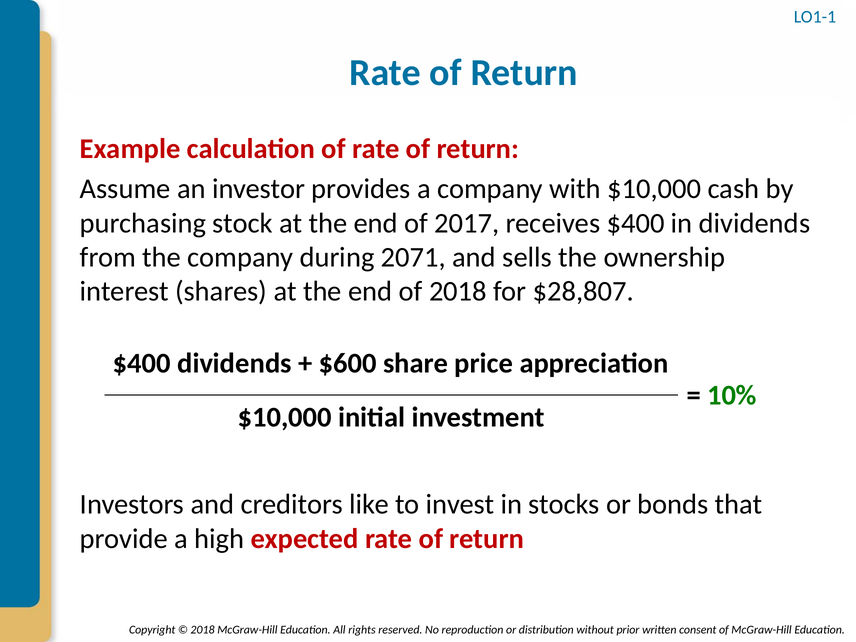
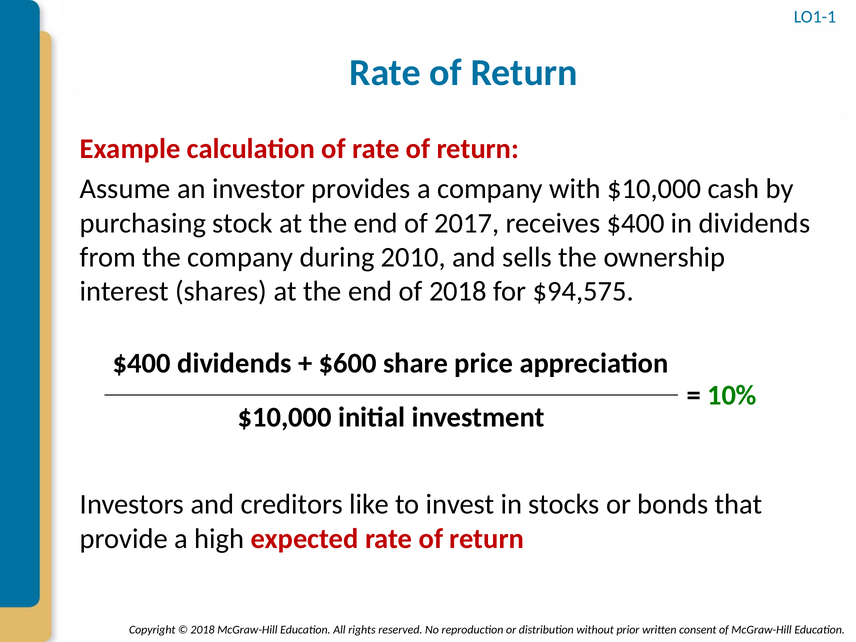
2071: 2071 -> 2010 (413, 257)
$28,807: $28,807 -> $94,575 (583, 292)
